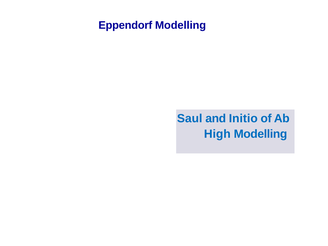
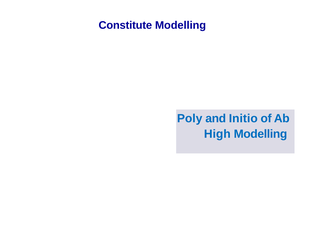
Eppendorf: Eppendorf -> Constitute (125, 25)
Saul: Saul -> Poly (190, 119)
